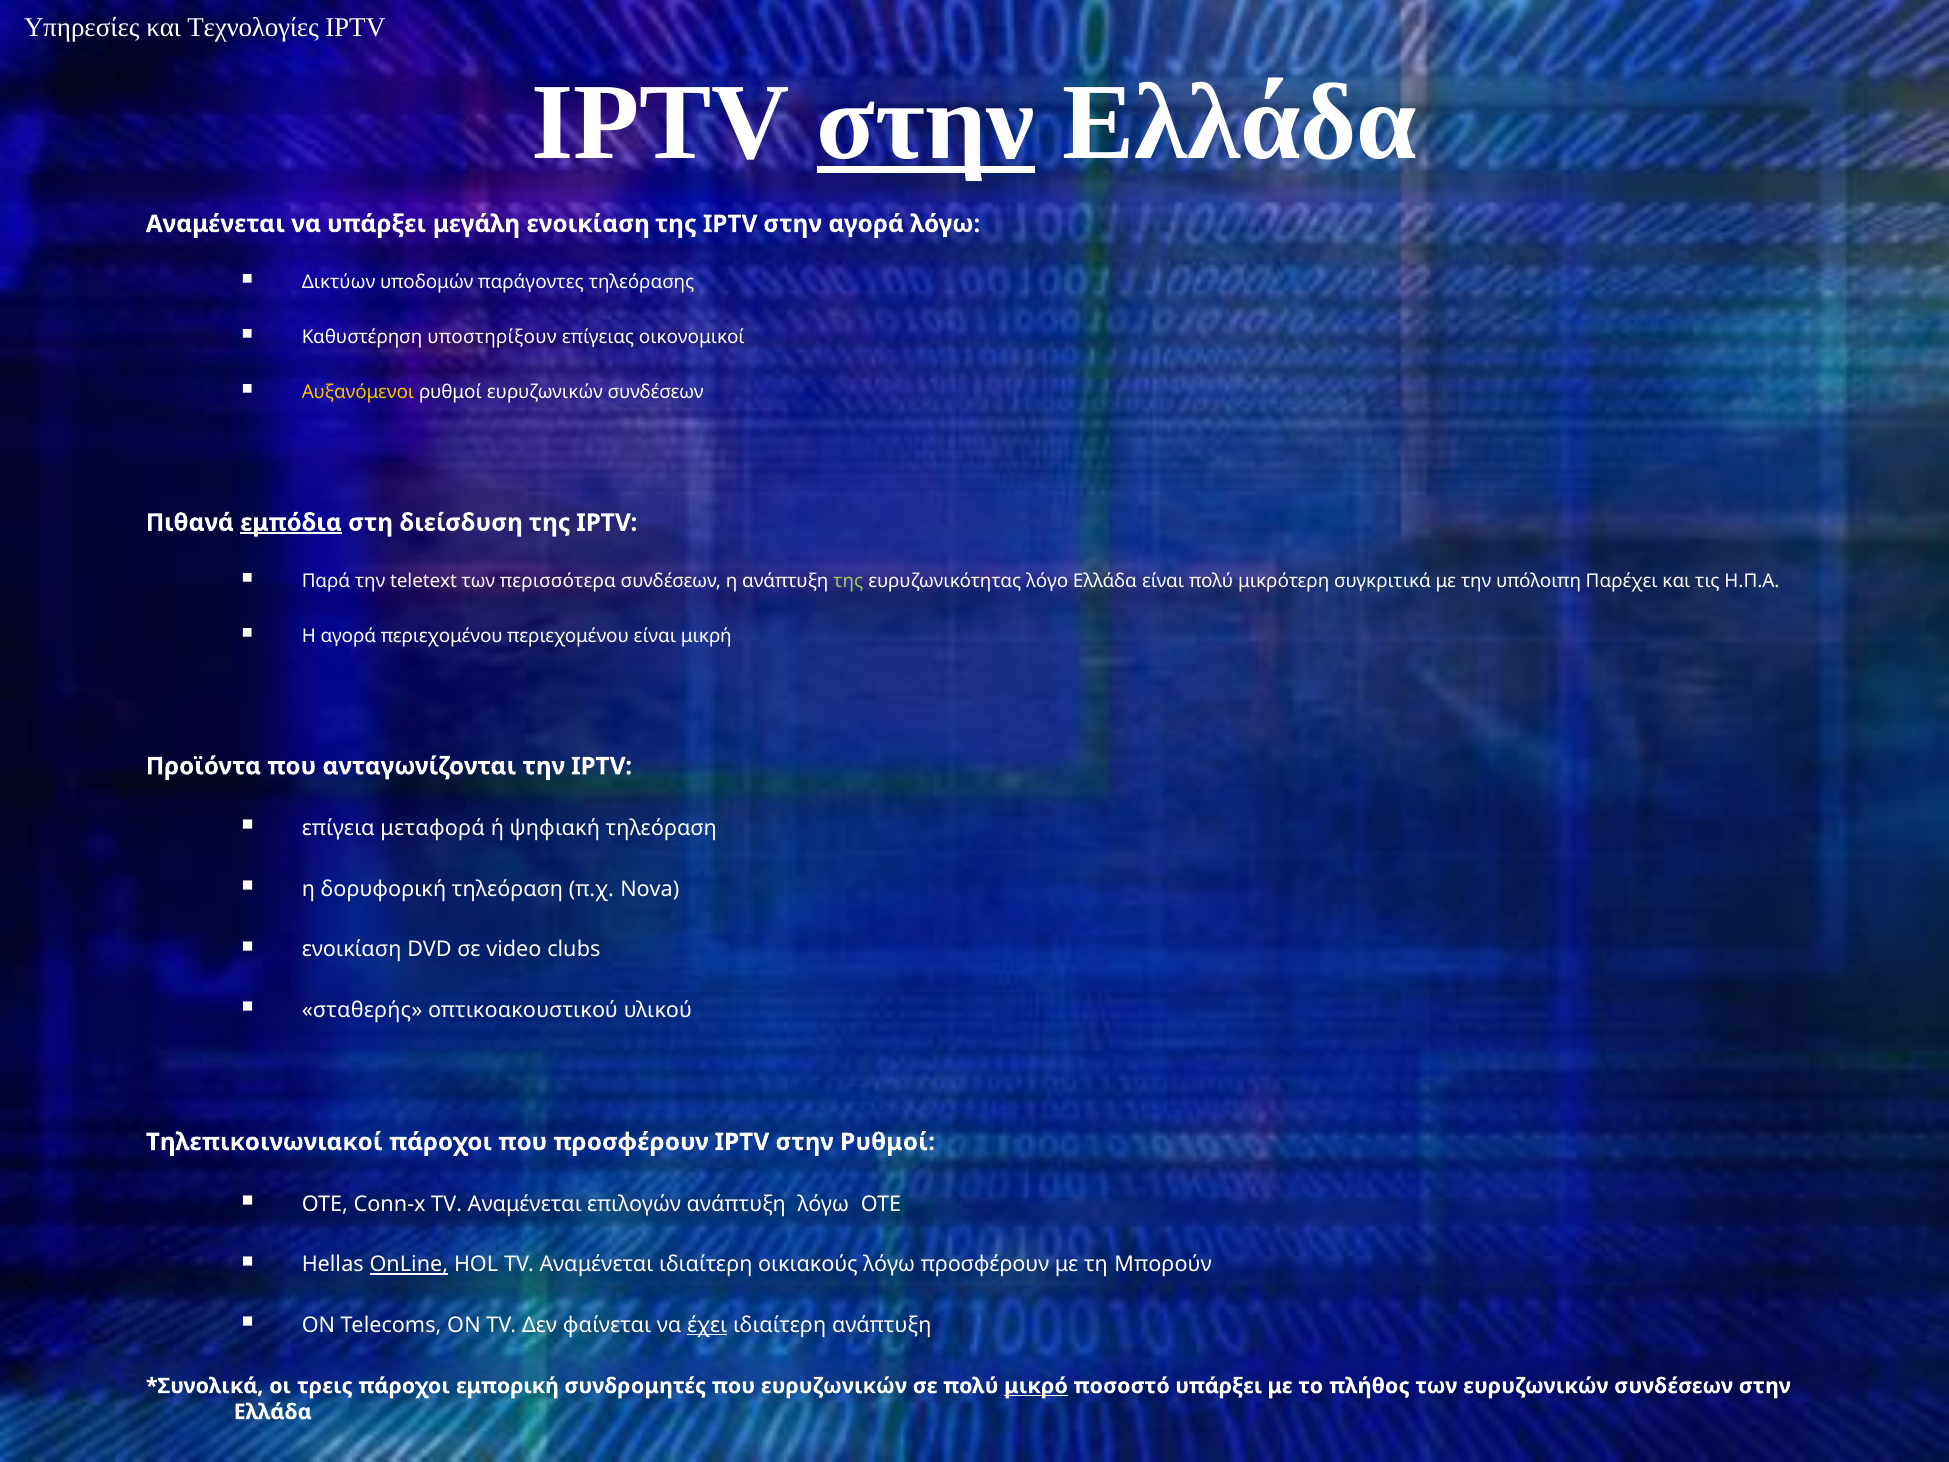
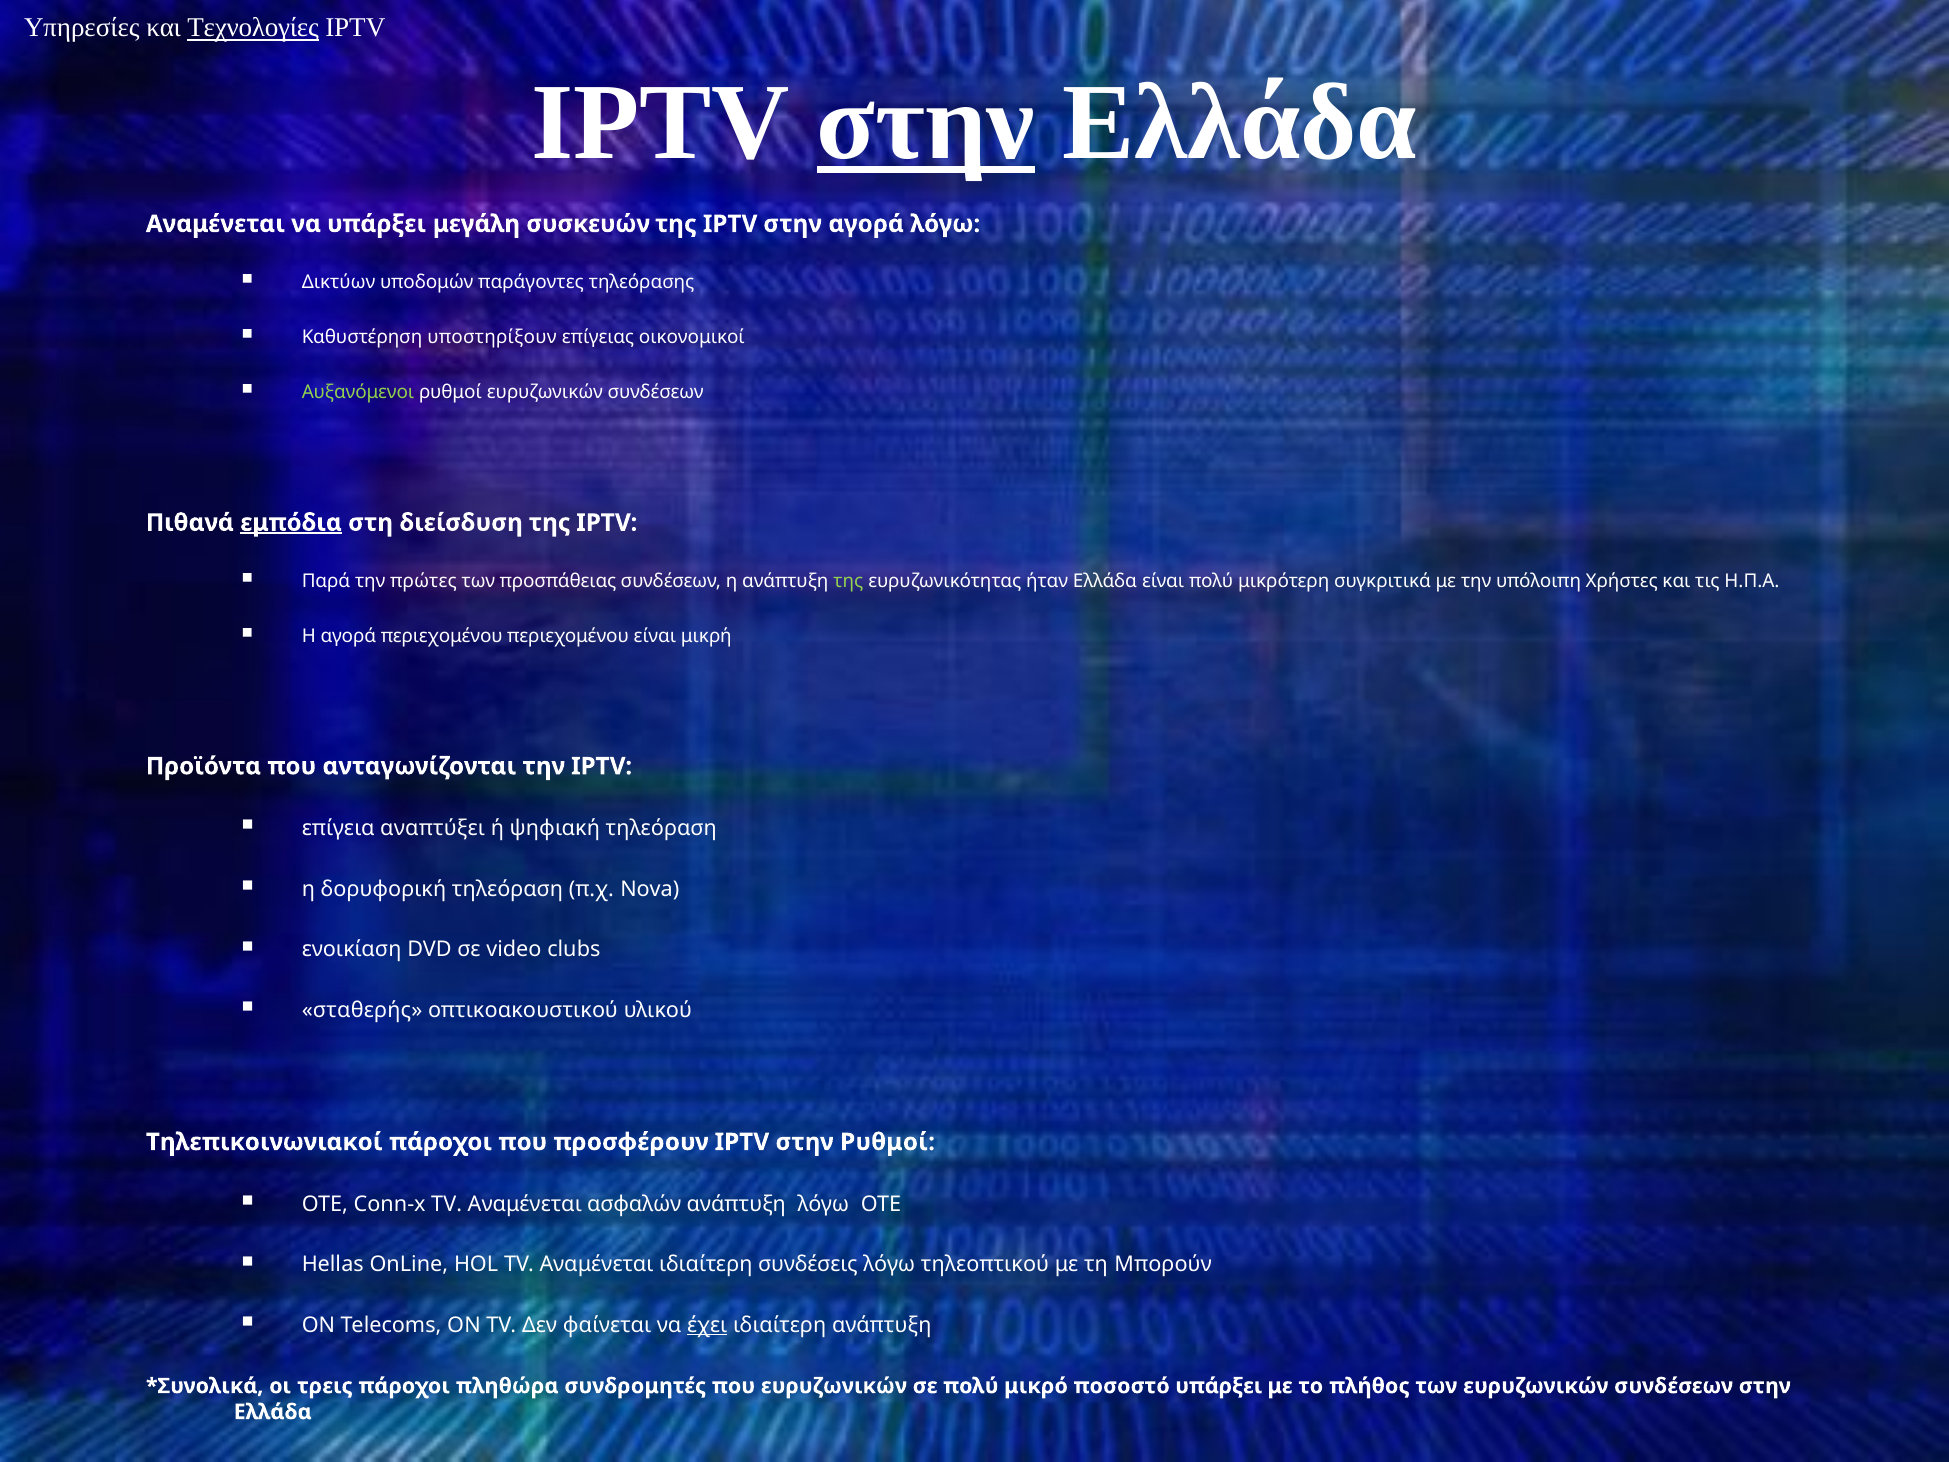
Τεχνολογίες underline: none -> present (253, 28)
μεγάλη ενοικίαση: ενοικίαση -> συσκευών (588, 224)
Αυξανόμενοι colour: yellow -> light green (358, 392)
teletext: teletext -> πρώτες (423, 581)
περισσότερα: περισσότερα -> προσπάθειας (558, 581)
λόγο: λόγο -> ήταν (1047, 581)
Παρέχει: Παρέχει -> Χρήστες (1622, 581)
μεταφορά: μεταφορά -> αναπτύξει (433, 828)
επιλογών: επιλογών -> ασφαλών (634, 1204)
OnLine underline: present -> none (409, 1265)
οικιακούς: οικιακούς -> συνδέσεις (808, 1265)
λόγω προσφέρουν: προσφέρουν -> τηλεοπτικού (985, 1265)
εμπορική: εμπορική -> πληθώρα (507, 1386)
μικρό underline: present -> none (1036, 1386)
